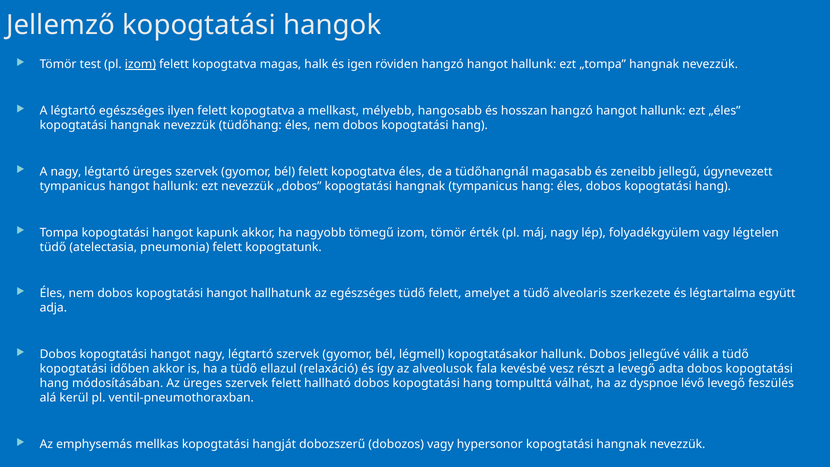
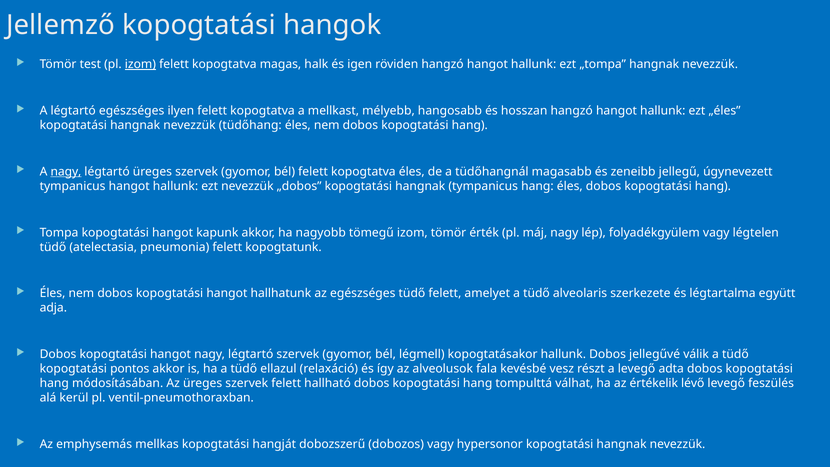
nagy underline: none -> present (66, 172)
időben: időben -> pontos (130, 369)
dyspnoe: dyspnoe -> értékelik (654, 383)
